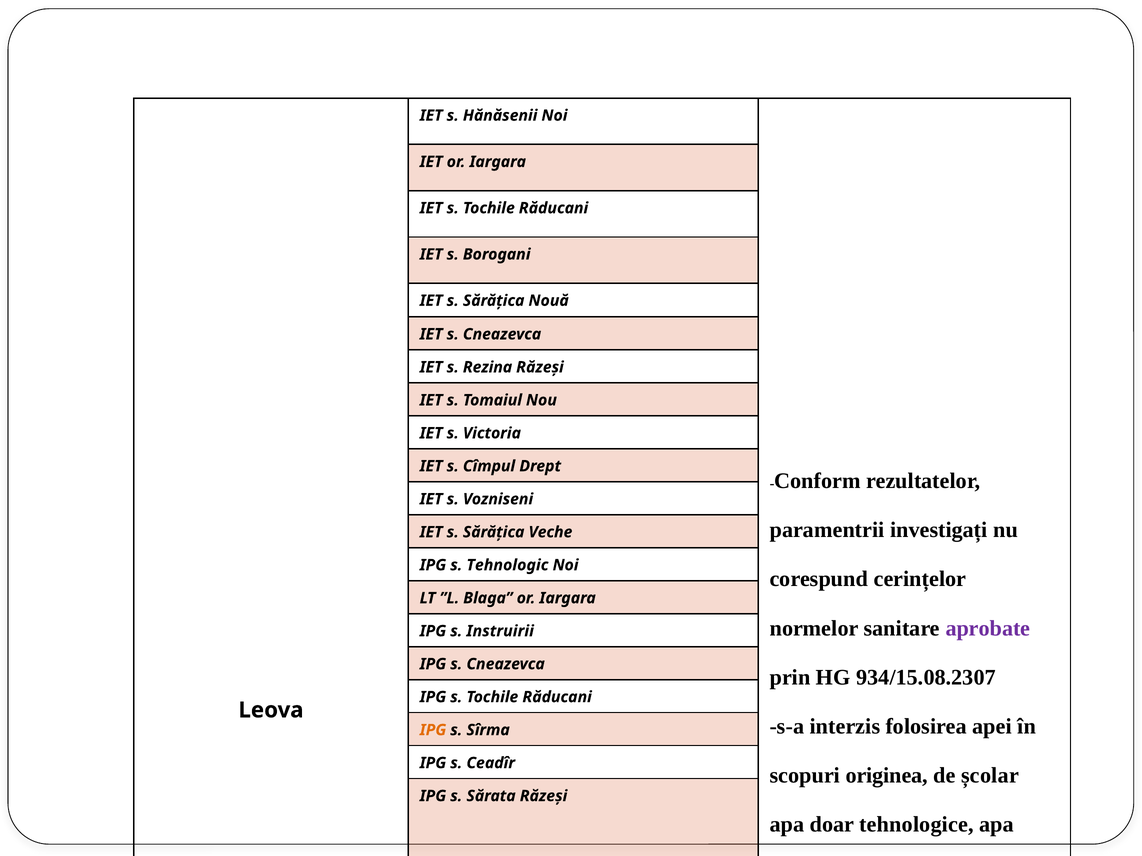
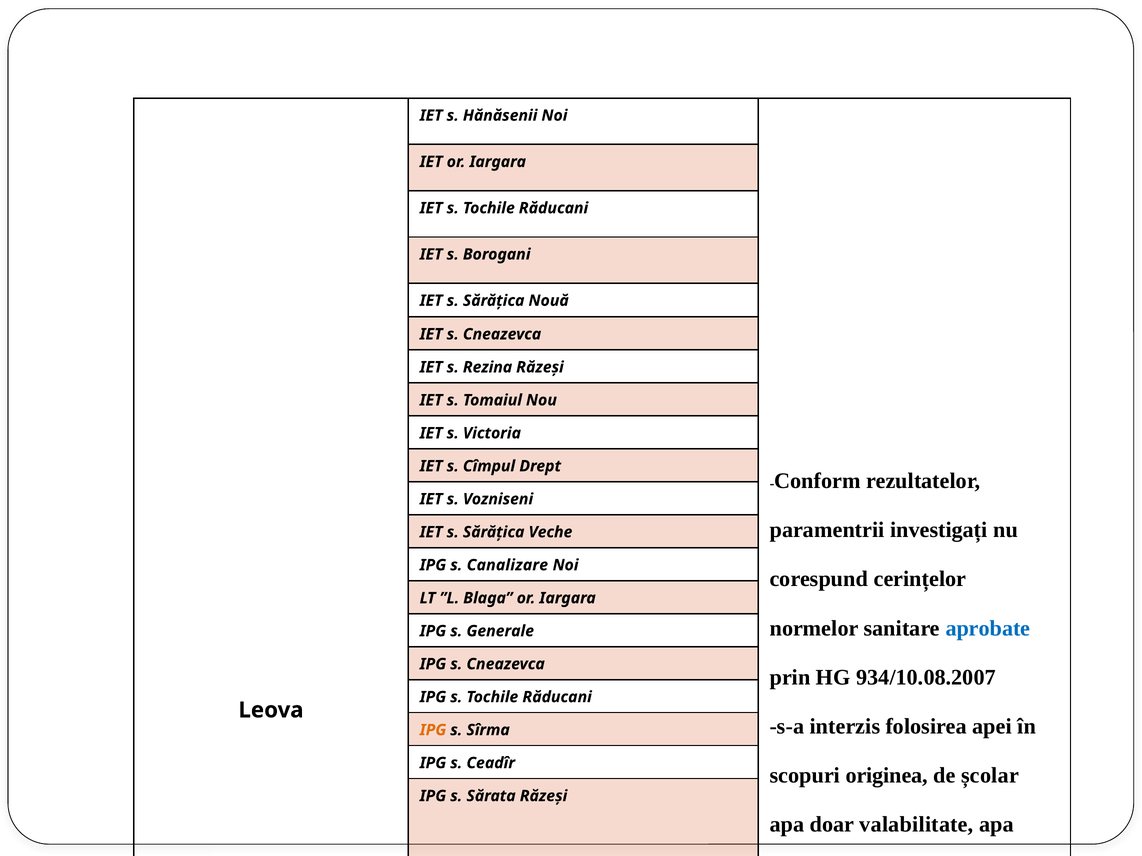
Tehnologic: Tehnologic -> Canalizare (507, 565)
aprobate colour: purple -> blue (988, 629)
Instruirii: Instruirii -> Generale (500, 631)
934/15.08.2307: 934/15.08.2307 -> 934/10.08.2007 (926, 678)
tehnologice: tehnologice -> valabilitate (916, 825)
